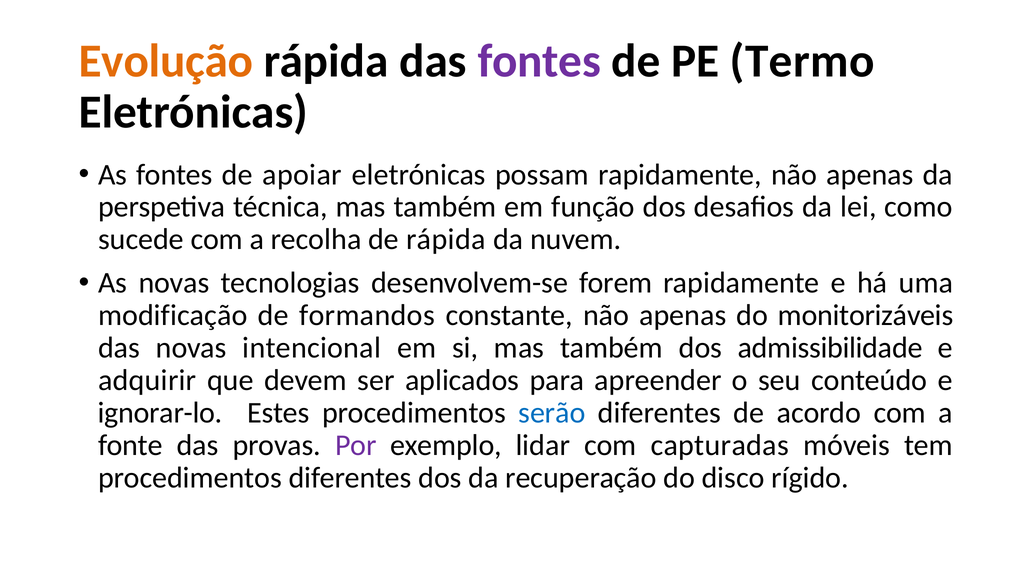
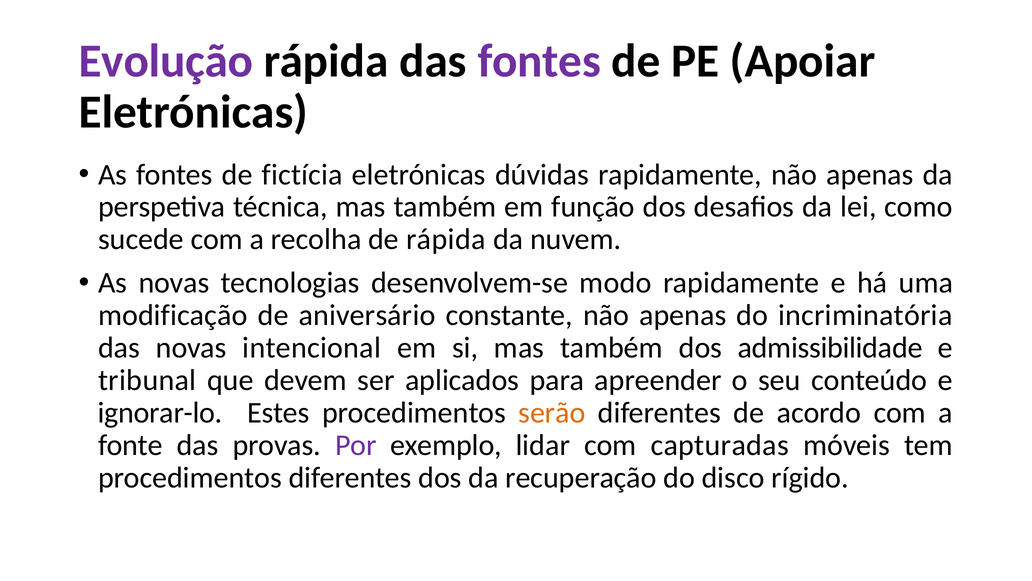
Evolução colour: orange -> purple (166, 61)
Termo: Termo -> Apoiar (803, 61)
apoiar: apoiar -> fictícia (302, 174)
possam: possam -> dúvidas (542, 174)
forem: forem -> modo (615, 283)
formandos: formandos -> aniversário (367, 315)
monitorizáveis: monitorizáveis -> incriminatória (865, 315)
adquirir: adquirir -> tribunal (147, 380)
serão colour: blue -> orange (552, 412)
